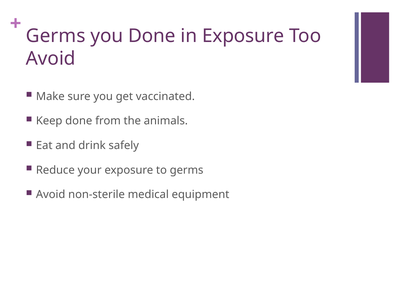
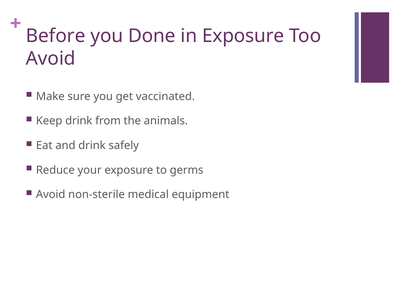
Germs: Germs -> Before (56, 36)
Keep done: done -> drink (79, 121)
